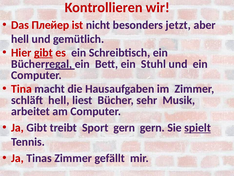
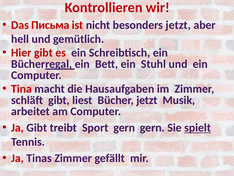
Плейер: Плейер -> Письма (50, 25)
gibt underline: present -> none (43, 53)
schläft hell: hell -> gibt (59, 100)
Bücher sehr: sehr -> jetzt (147, 100)
